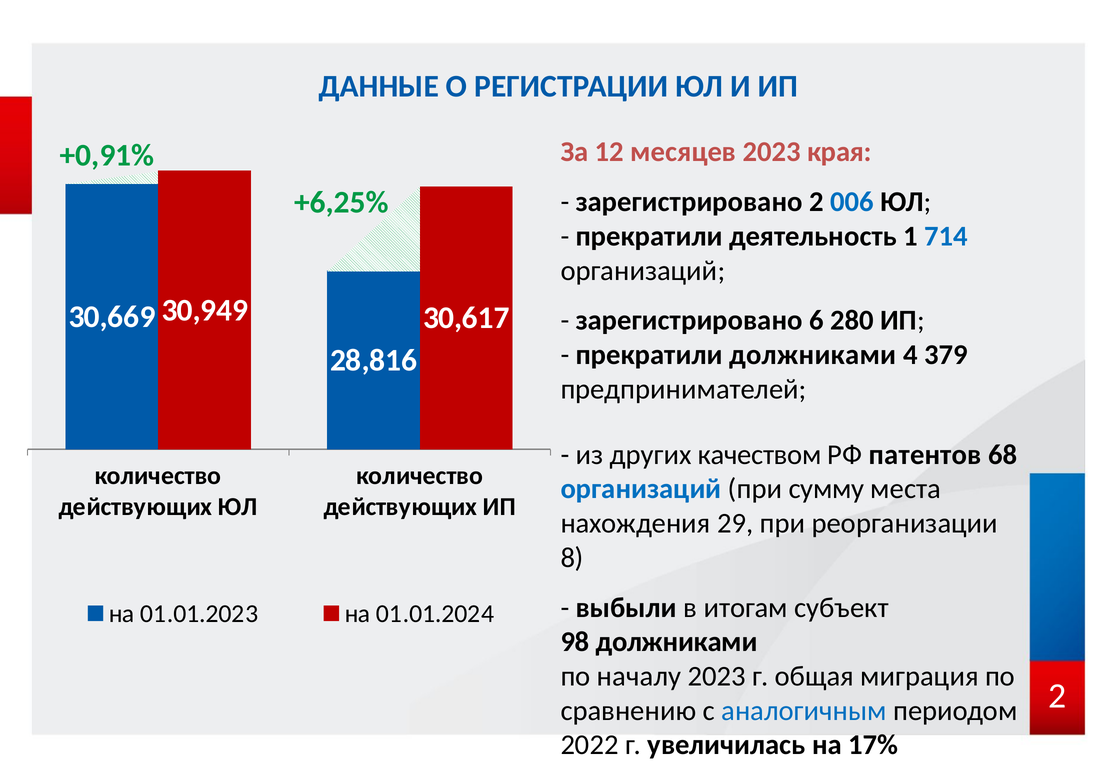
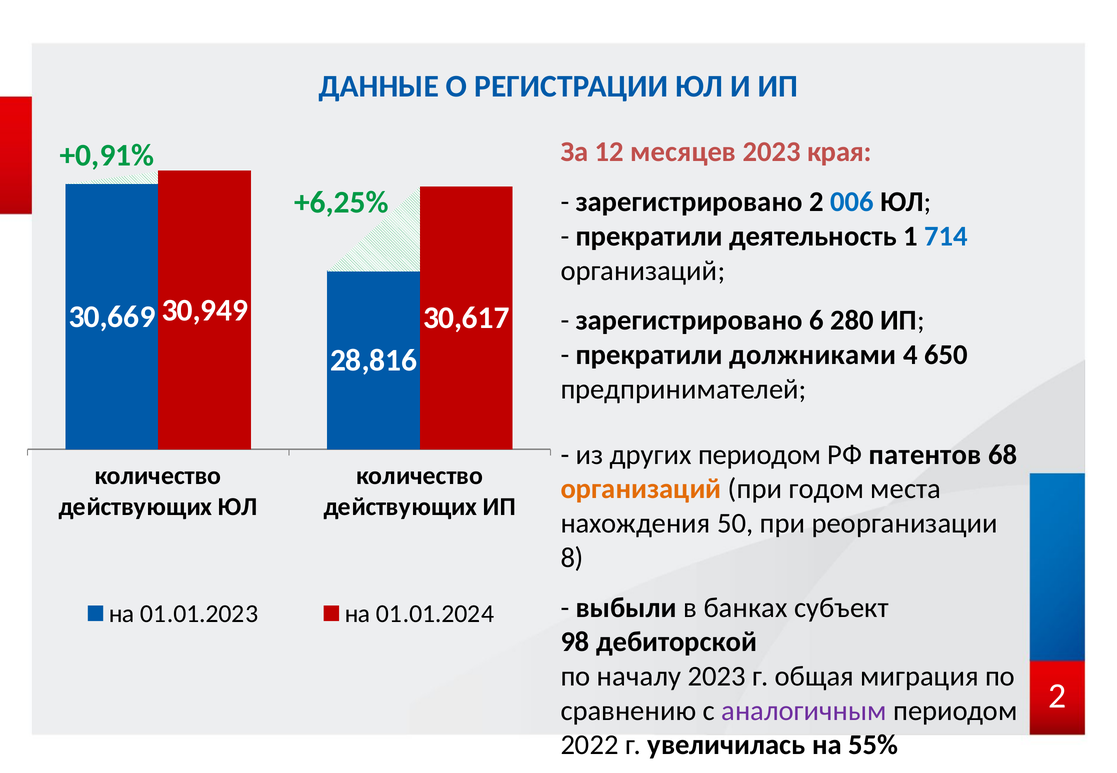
379: 379 -> 650 (946, 355)
других качеством: качеством -> периодом (760, 455)
организаций colour: blue -> orange (641, 489)
сумму: сумму -> годом (826, 489)
29: 29 -> 50 (735, 524)
итогам: итогам -> банках (746, 608)
98 должниками: должниками -> дебиторской (677, 642)
аналогичным colour: blue -> purple (804, 711)
17%: 17% -> 55% (873, 745)
